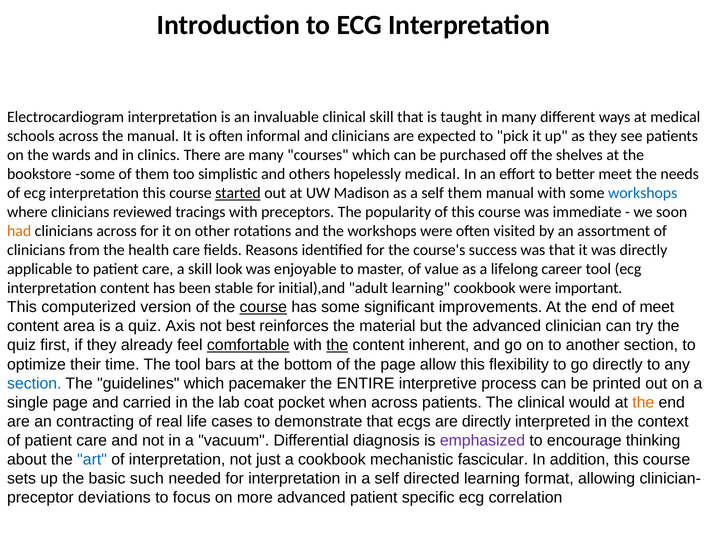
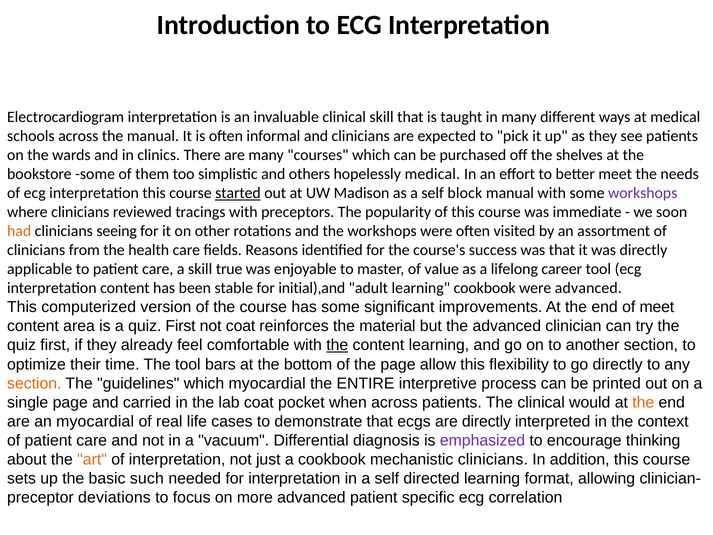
self them: them -> block (465, 193)
workshops colour: blue -> purple (643, 193)
clinicians across: across -> seeing (117, 231)
look: look -> true (229, 269)
were important: important -> advanced (588, 288)
course underline: present -> none (263, 307)
a quiz Axis: Axis -> First (181, 326)
not best: best -> coat (241, 326)
comfortable underline: present -> none (248, 345)
content inherent: inherent -> learning (439, 345)
section colour: blue -> orange (34, 383)
which pacemaker: pacemaker -> myocardial (267, 383)
an contracting: contracting -> myocardial (95, 421)
art colour: blue -> orange (92, 459)
mechanistic fascicular: fascicular -> clinicians (493, 459)
